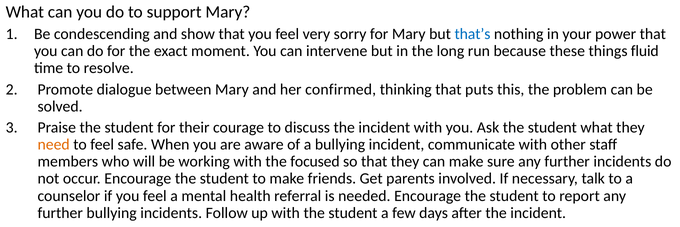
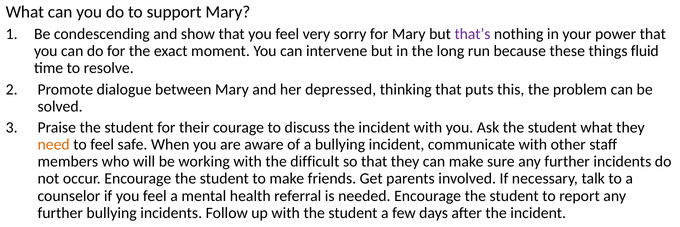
that’s colour: blue -> purple (472, 34)
confirmed: confirmed -> depressed (341, 89)
focused: focused -> difficult (315, 162)
